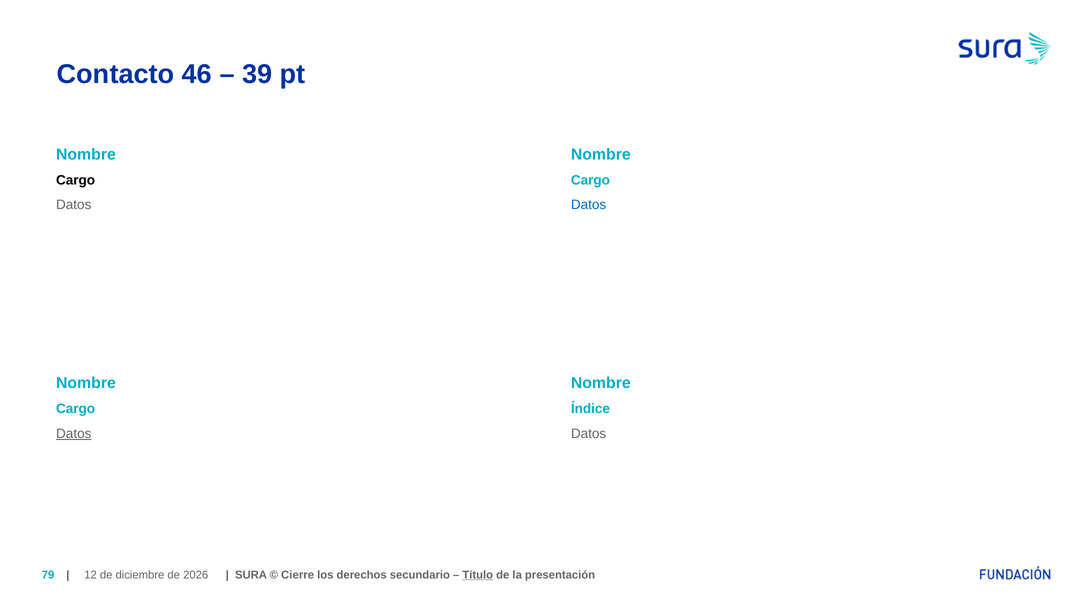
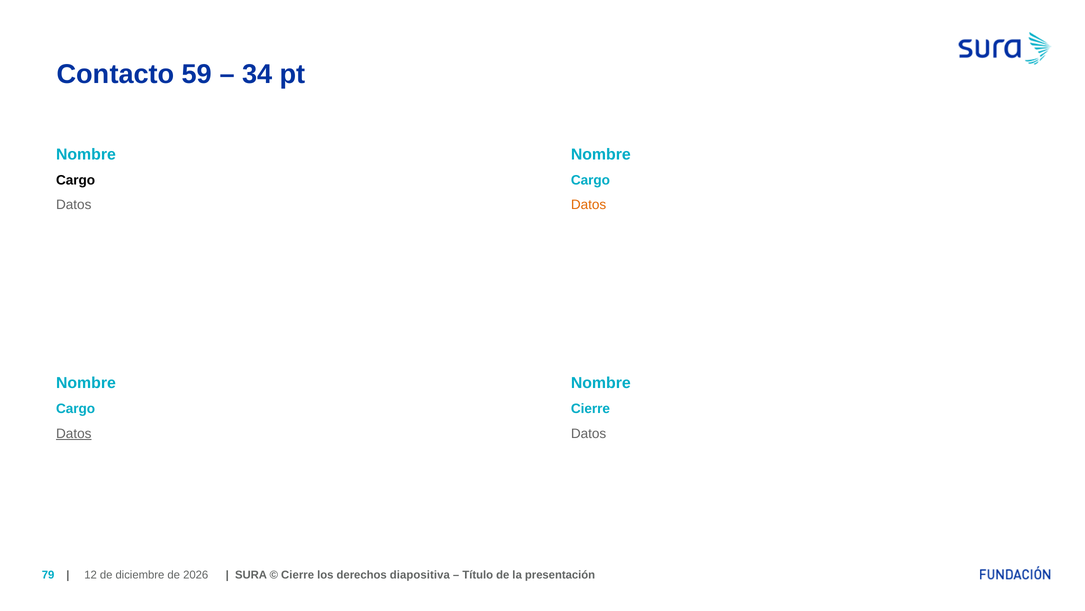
46: 46 -> 59 (197, 74)
39: 39 -> 34 (257, 74)
Datos colour: blue -> orange (589, 204)
Índice: Índice -> Cierre (590, 409)
secundario: secundario -> diapositiva (420, 575)
Título underline: present -> none (478, 575)
